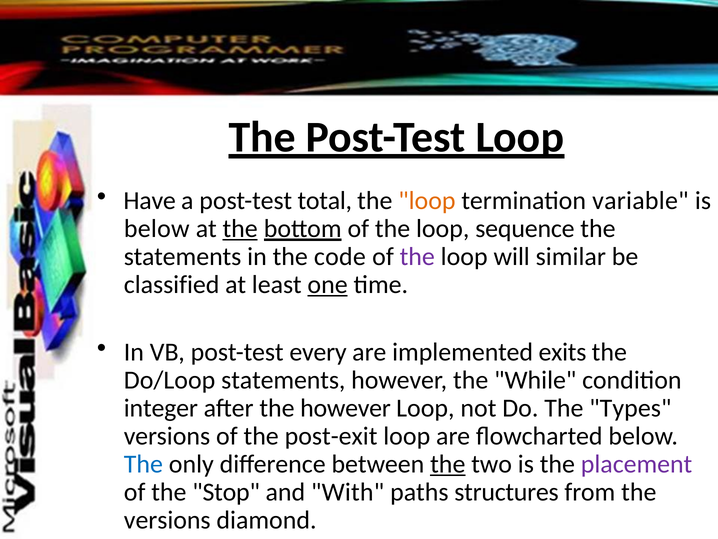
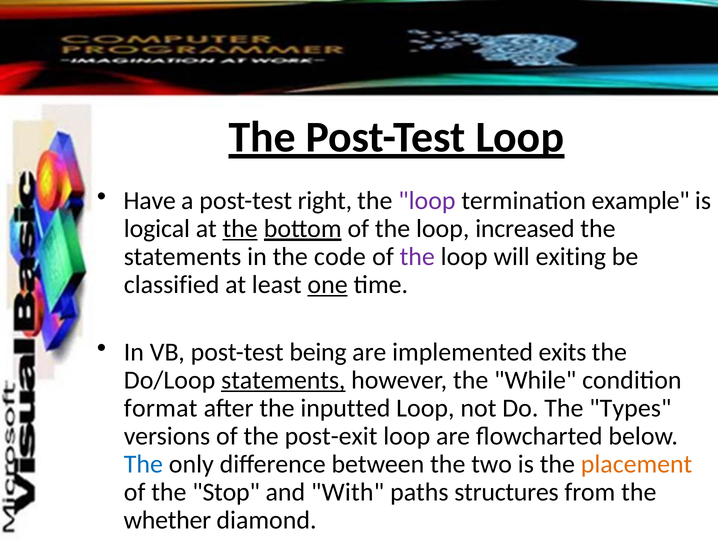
total: total -> right (325, 200)
loop colour: orange -> purple (427, 200)
variable: variable -> example (641, 200)
below: below -> logical (157, 228)
sequence: sequence -> increased (525, 228)
similar: similar -> exiting (571, 256)
every: every -> being (318, 352)
statements underline: none -> present (283, 380)
integer: integer -> format (161, 408)
the however: however -> inputted (345, 408)
the underline: present -> none (448, 464)
placement colour: purple -> orange (637, 464)
versions: versions -> whether (167, 520)
